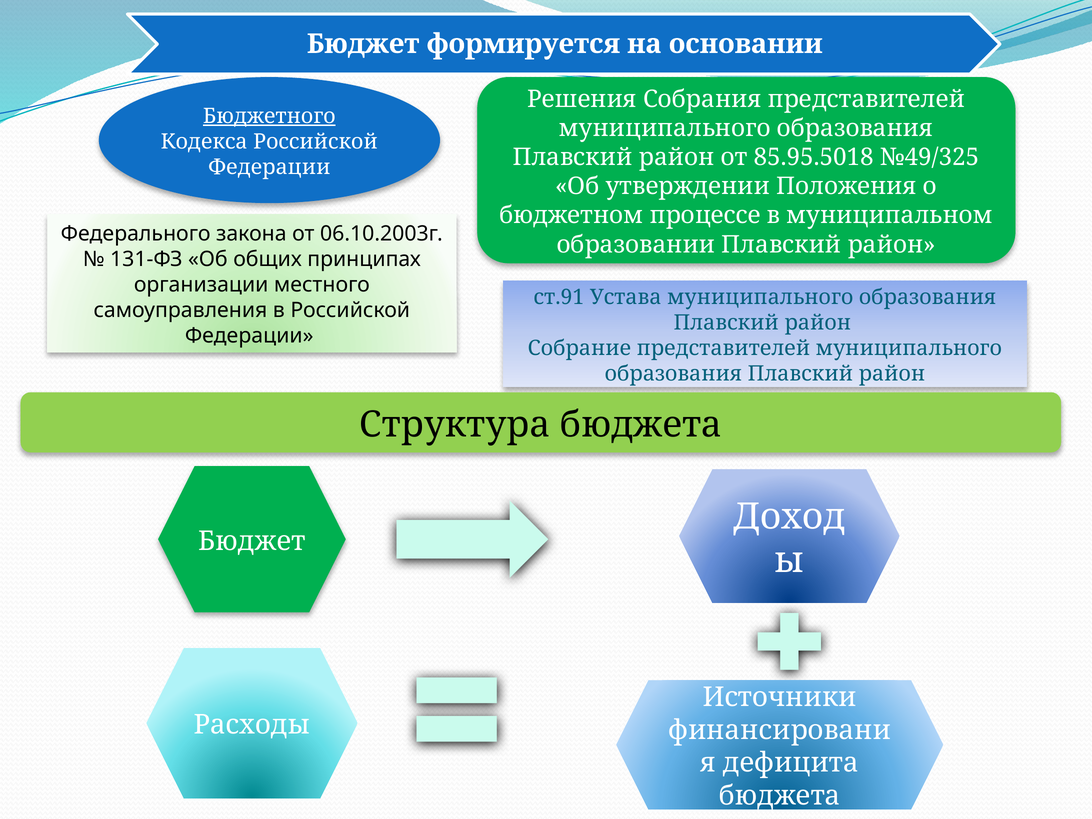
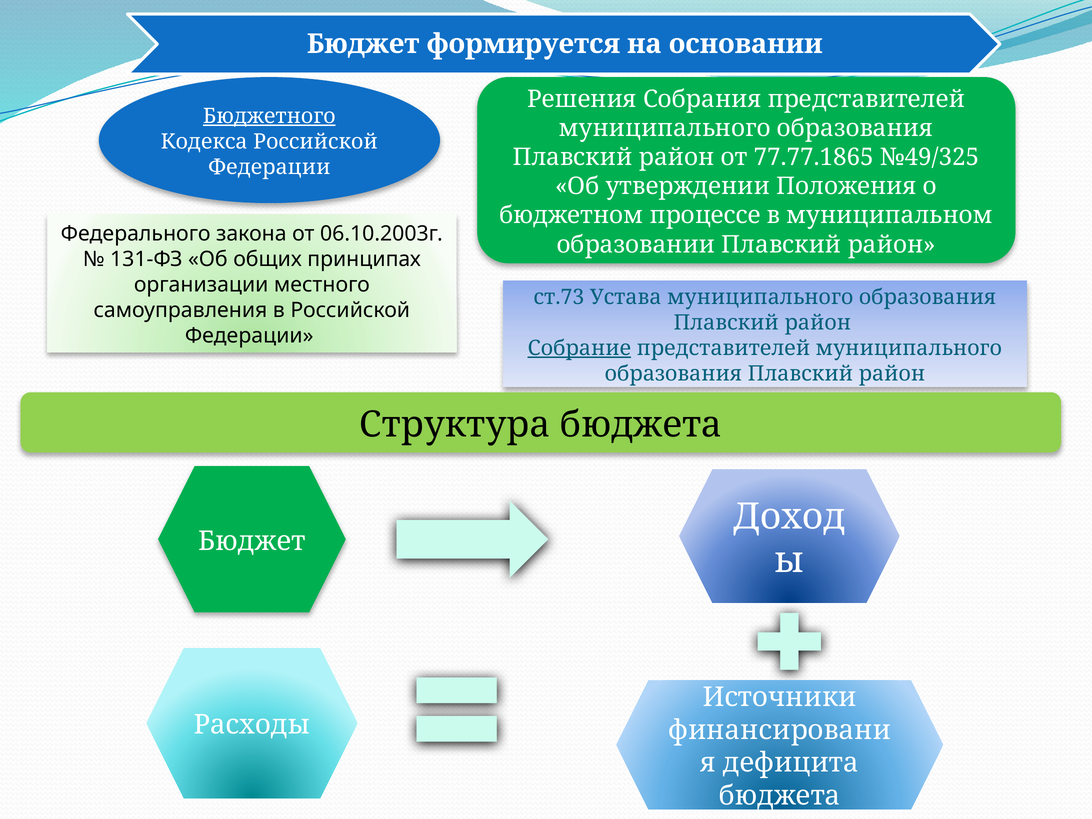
85.95.5018: 85.95.5018 -> 77.77.1865 (814, 157)
ст.91: ст.91 -> ст.73 (559, 297)
Собрание underline: none -> present (579, 348)
